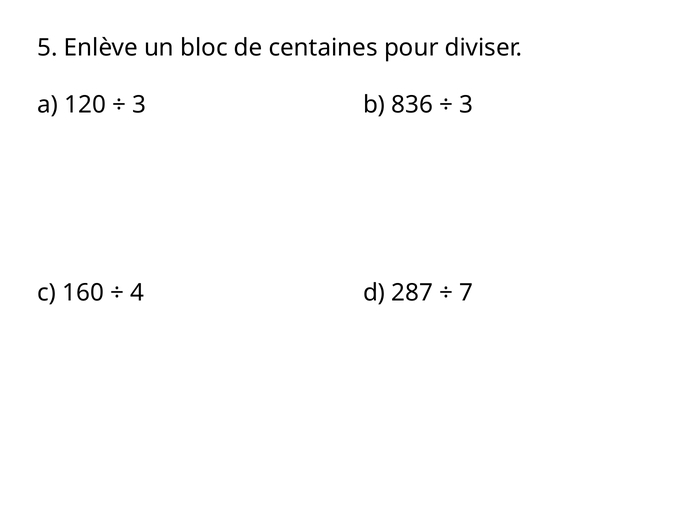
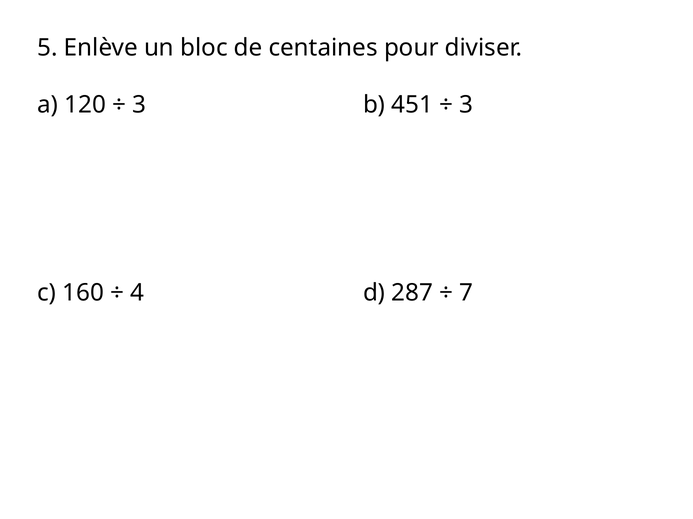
836: 836 -> 451 (412, 105)
